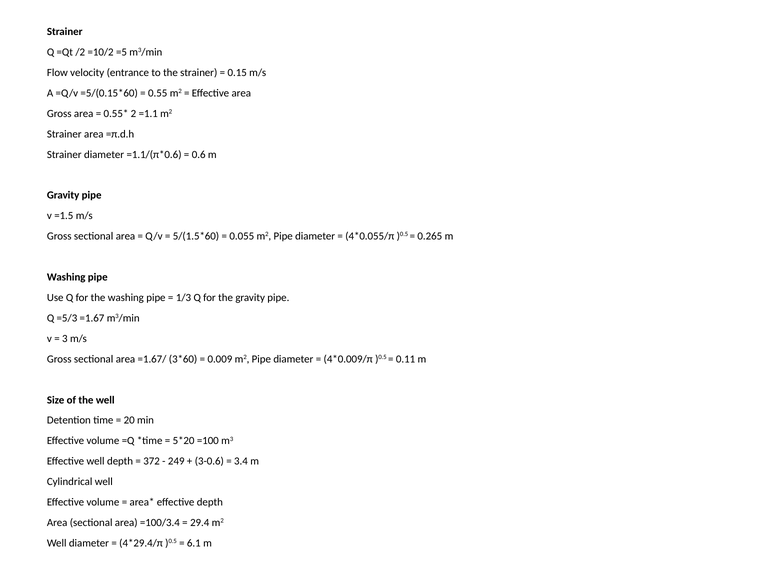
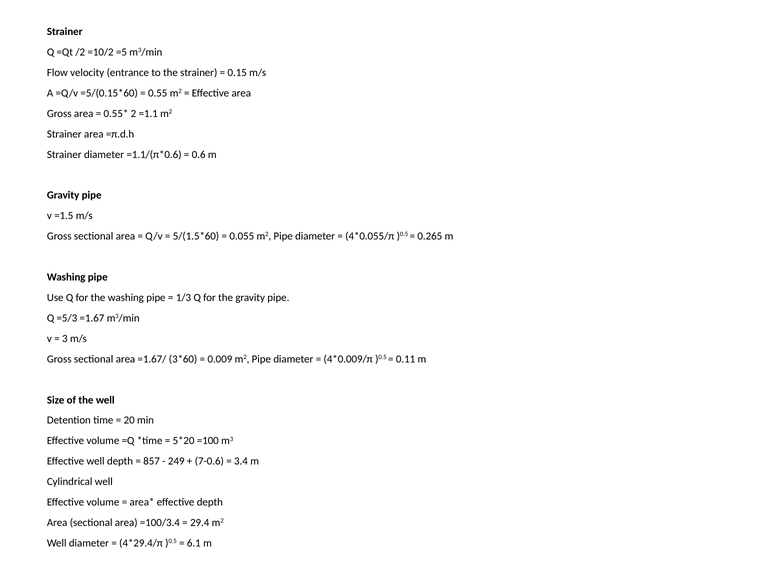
372: 372 -> 857 (152, 462)
3-0.6: 3-0.6 -> 7-0.6 (209, 462)
